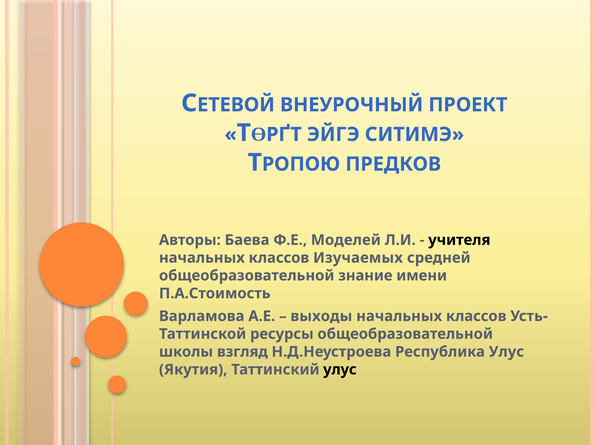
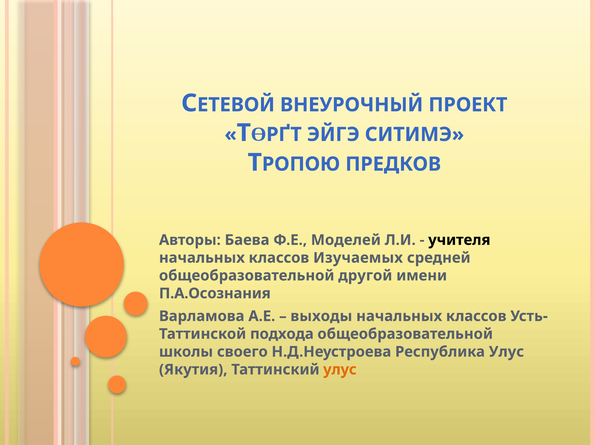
знание: знание -> другой (365, 276)
П.А.Стоимость: П.А.Стоимость -> П.А.Осознания (215, 294)
ресурсы: ресурсы -> подхода (282, 334)
взгляд: взгляд -> своего (242, 352)
улус colour: black -> orange (340, 370)
